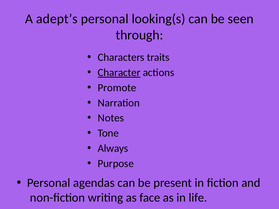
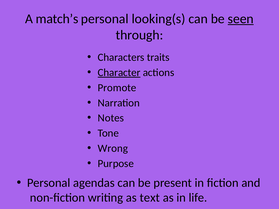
adept’s: adept’s -> match’s (57, 19)
seen underline: none -> present (241, 19)
Always: Always -> Wrong (113, 148)
face: face -> text (150, 198)
